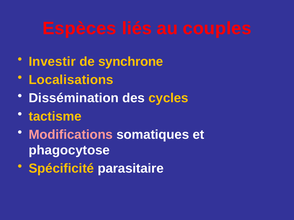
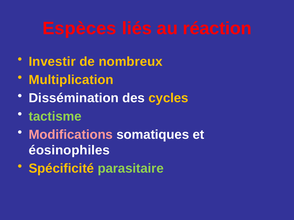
couples: couples -> réaction (217, 28)
synchrone: synchrone -> nombreux (131, 62)
Localisations: Localisations -> Multiplication (71, 80)
tactisme colour: yellow -> light green (55, 117)
phagocytose: phagocytose -> éosinophiles (69, 151)
parasitaire colour: white -> light green (131, 169)
